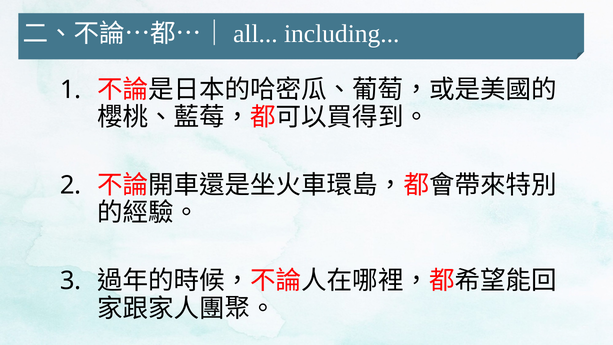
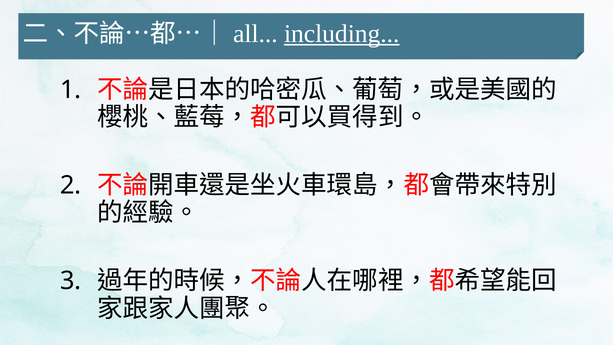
including underline: none -> present (342, 34)
